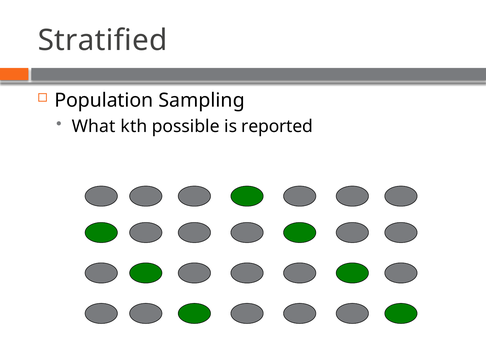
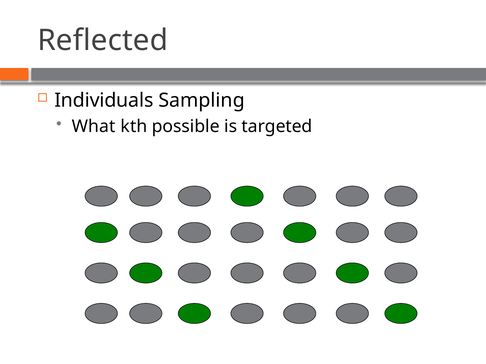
Stratified: Stratified -> Reflected (103, 41)
Population: Population -> Individuals (104, 101)
reported: reported -> targeted (277, 126)
